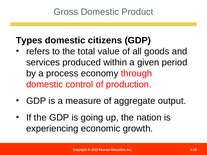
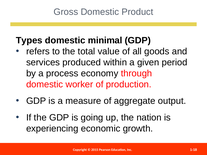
citizens: citizens -> minimal (105, 40)
control: control -> worker (79, 85)
